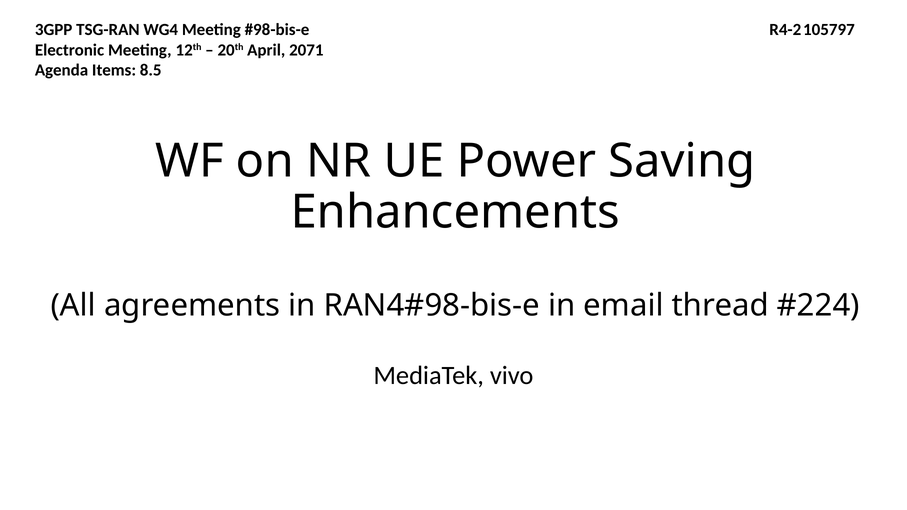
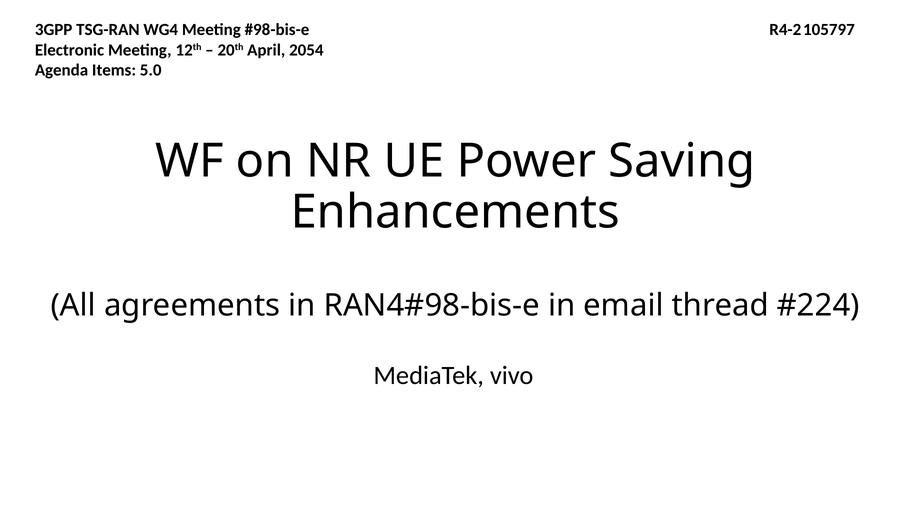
2071: 2071 -> 2054 (306, 50)
8.5: 8.5 -> 5.0 (151, 70)
